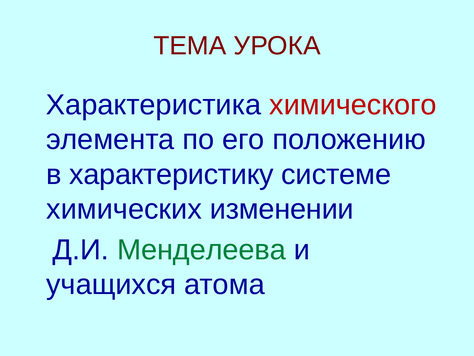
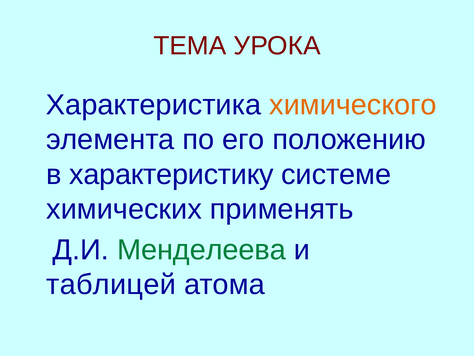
химического colour: red -> orange (353, 105)
изменении: изменении -> применять (282, 209)
учащихся: учащихся -> таблицей (111, 284)
